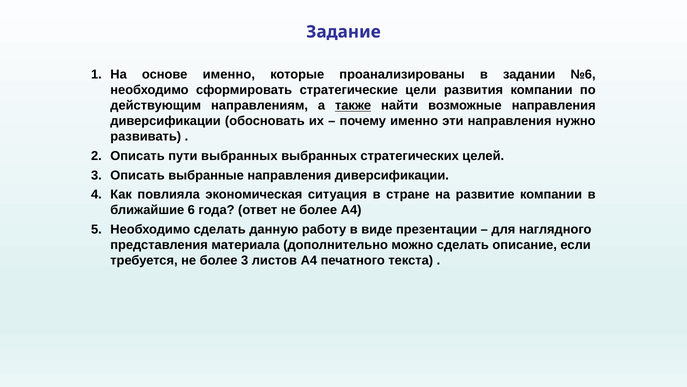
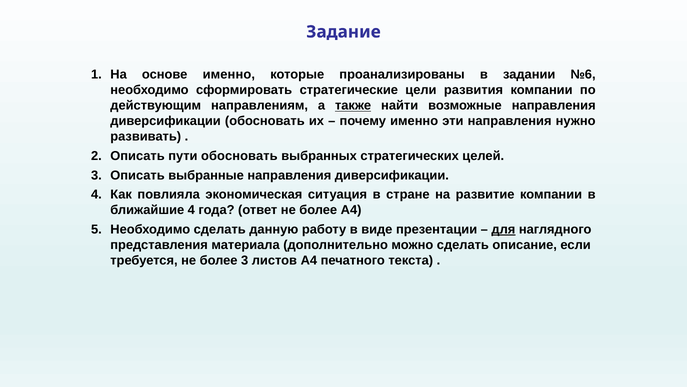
пути выбранных: выбранных -> обосновать (239, 156)
ближайшие 6: 6 -> 4 (191, 210)
для underline: none -> present (503, 229)
